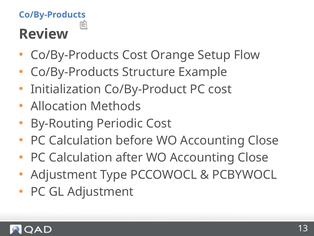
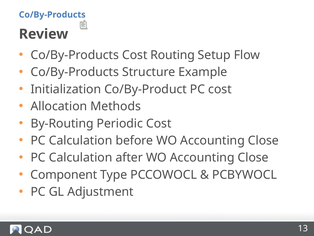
Orange: Orange -> Routing (173, 55)
Adjustment: Adjustment -> Component (64, 174)
